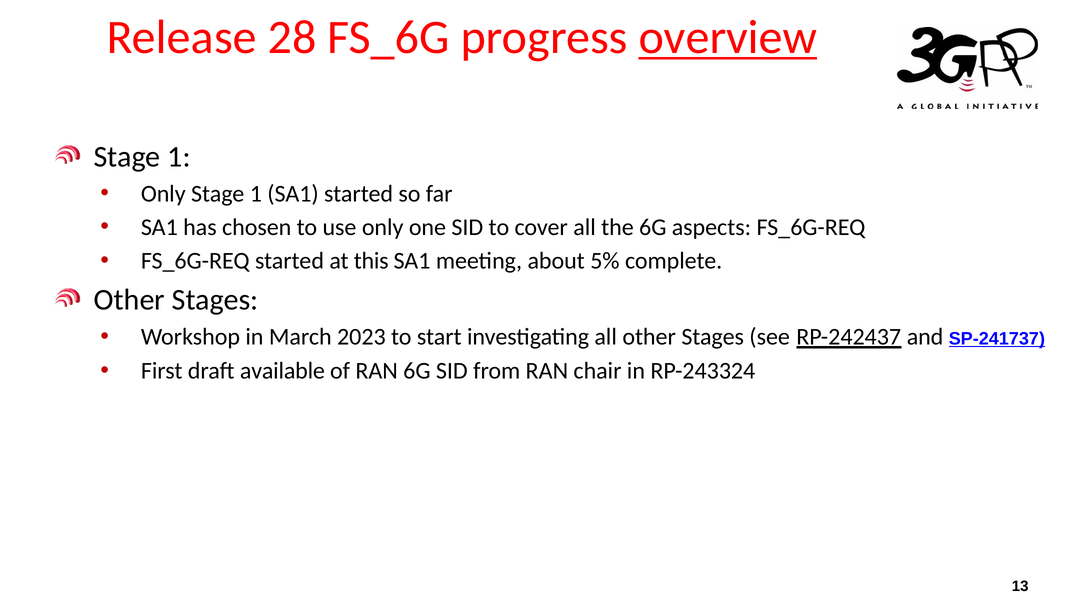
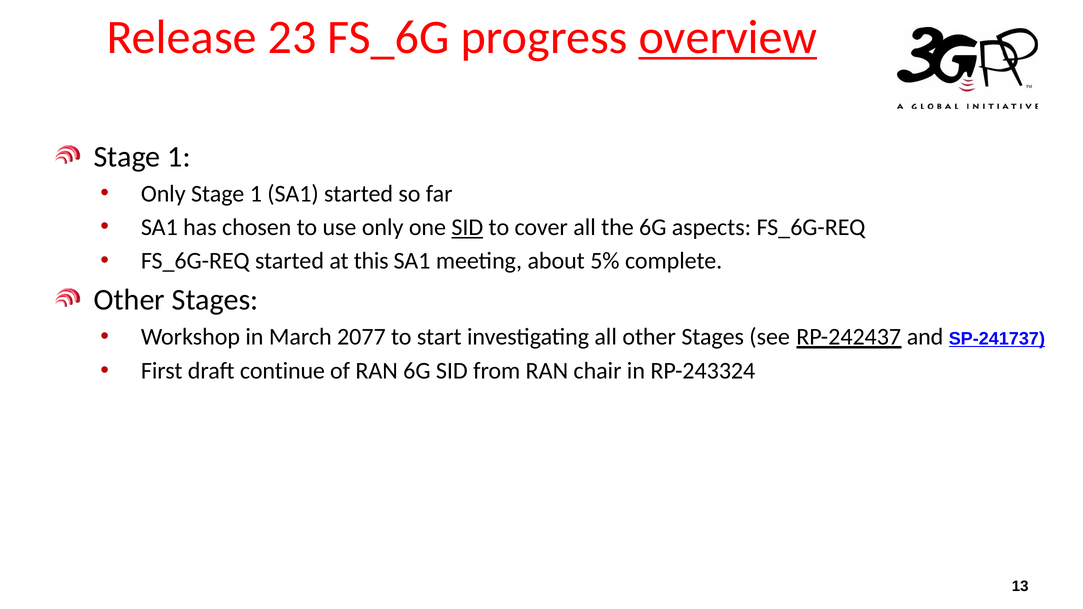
28: 28 -> 23 (292, 38)
SID underline: none -> present (467, 227)
2023: 2023 -> 2077 (361, 337)
available: available -> continue (282, 371)
